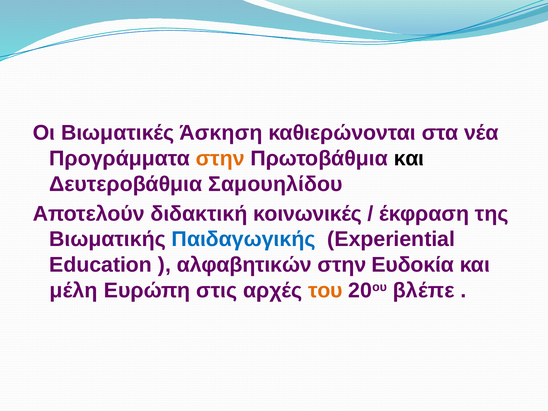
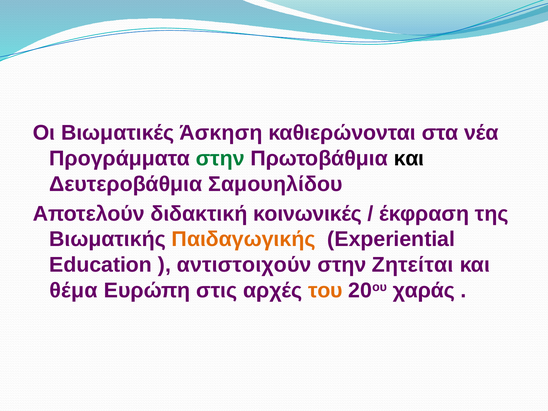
στην colour: orange -> green (220, 158)
Παιδαγωγικής colour: blue -> orange (244, 239)
αλφαβητικών: αλφαβητικών -> αντιστοιχούν (244, 265)
Ευδοκία: Ευδοκία -> Ζητείται (413, 265)
μέλη: μέλη -> θέμα (74, 290)
βλέπε: βλέπε -> χαράς (424, 290)
